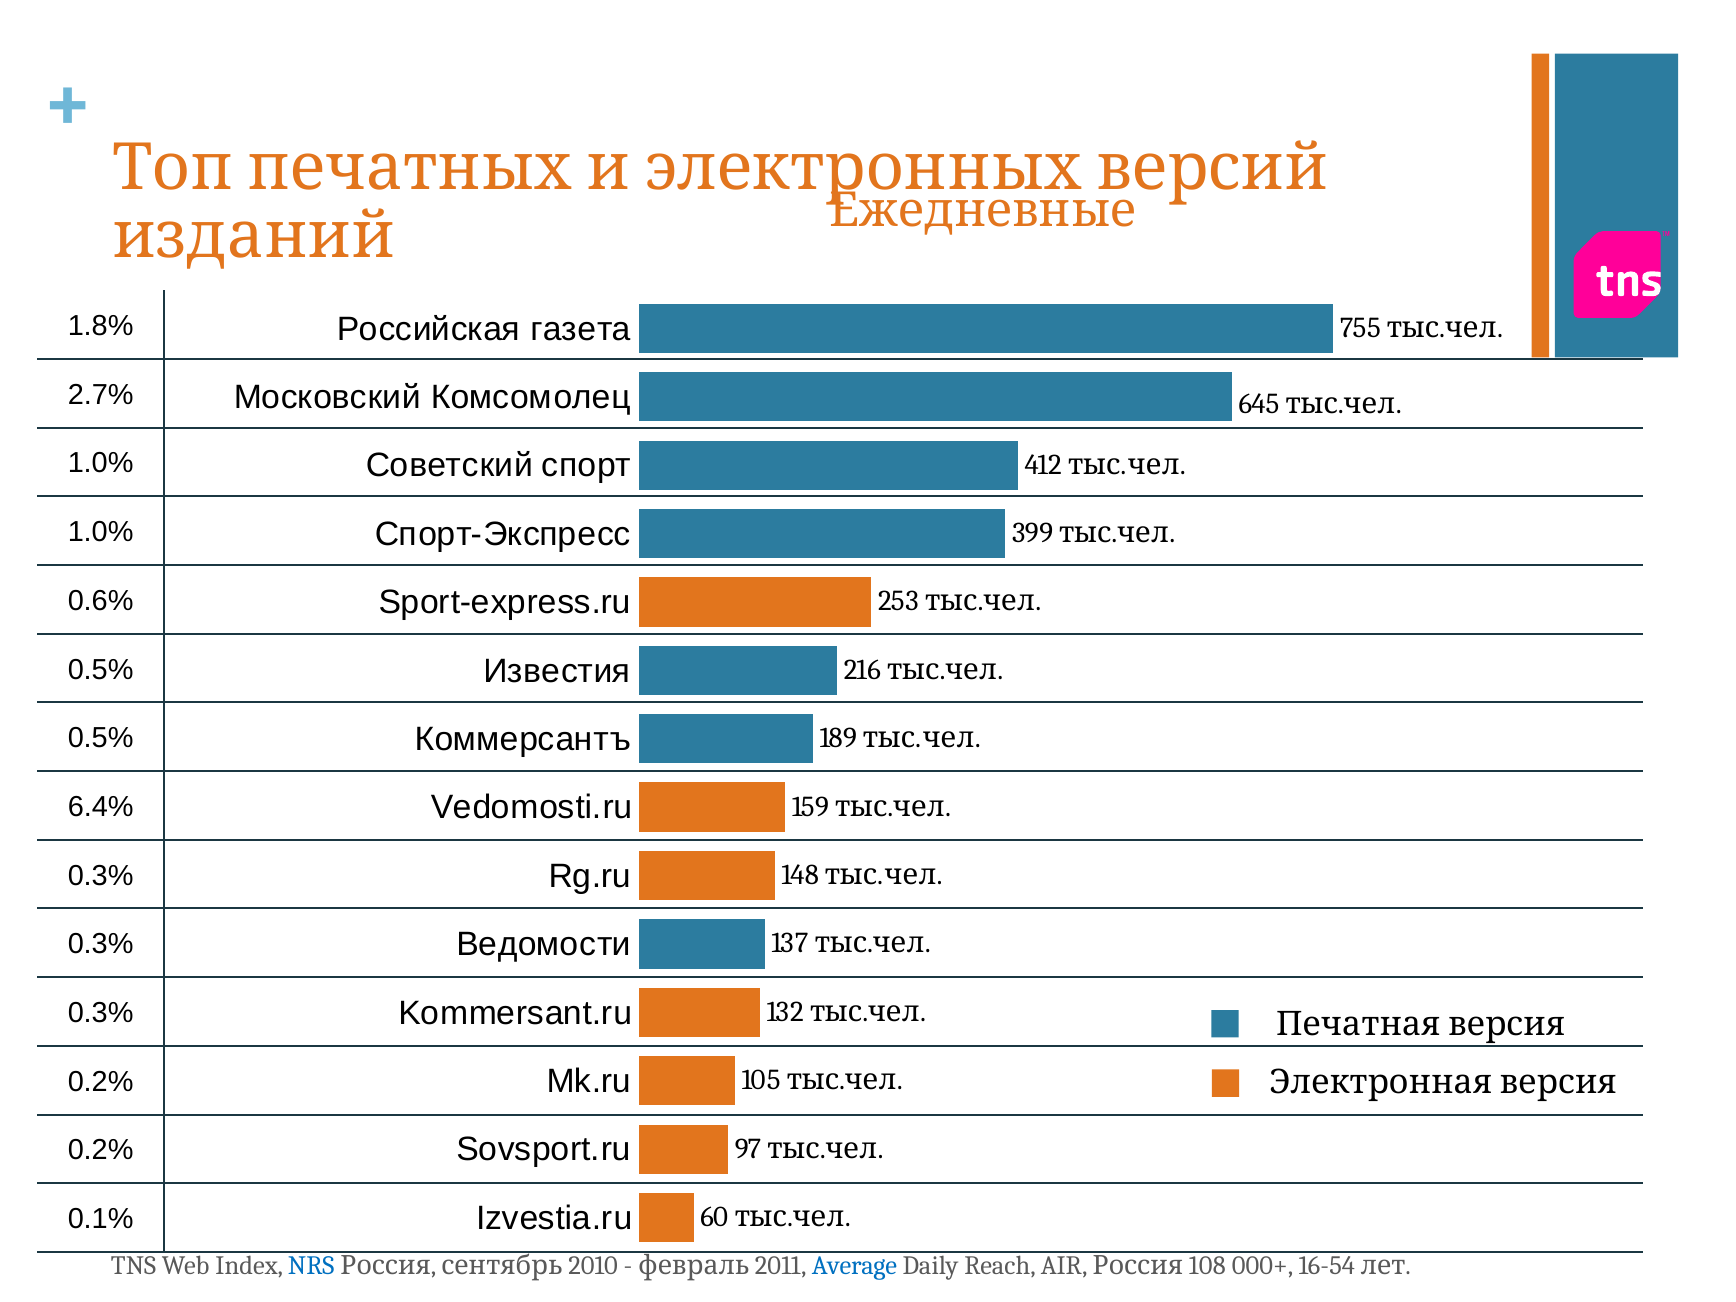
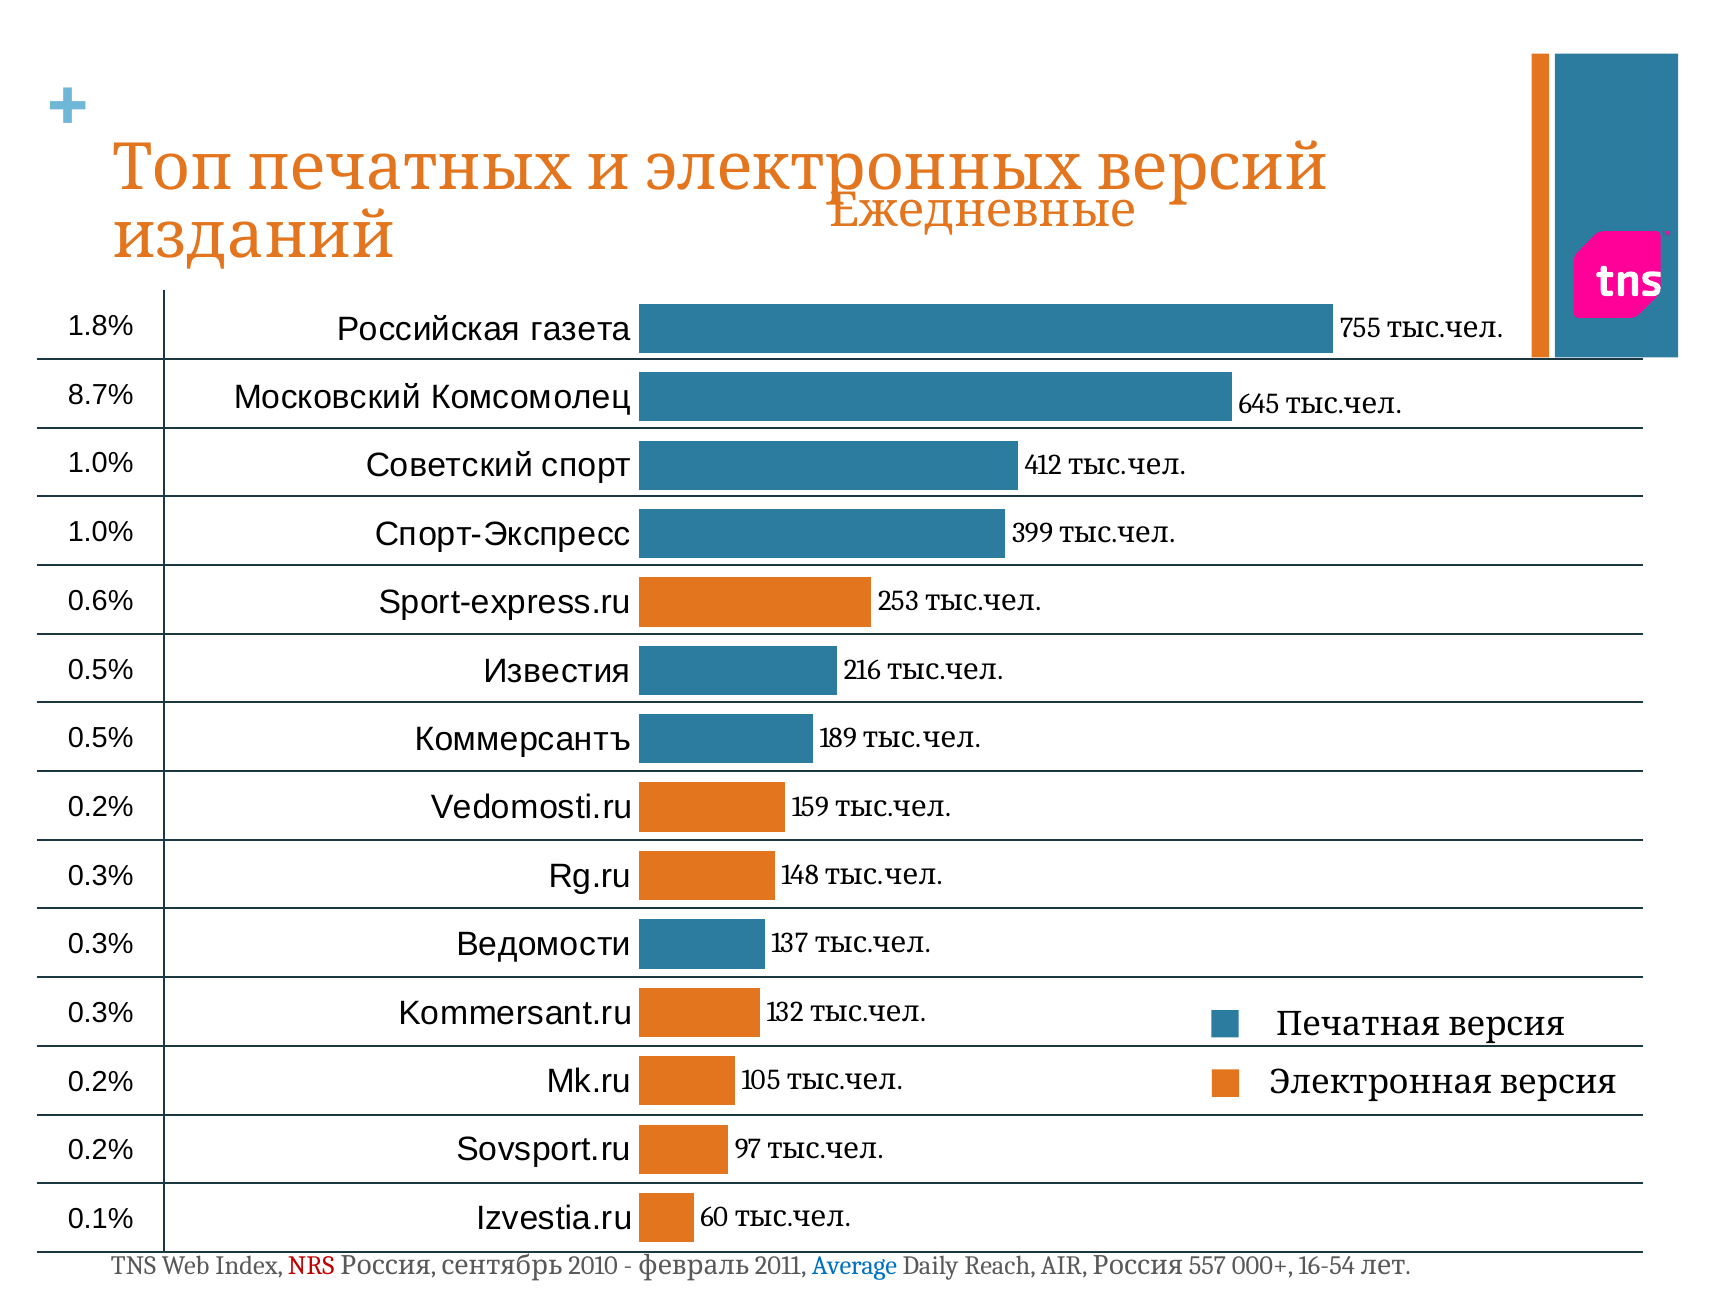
2.7%: 2.7% -> 8.7% (101, 395)
6.4%: 6.4% -> 0.2% (101, 807)
NRS colour: blue -> red (311, 1266)
108: 108 -> 557 (1208, 1266)
